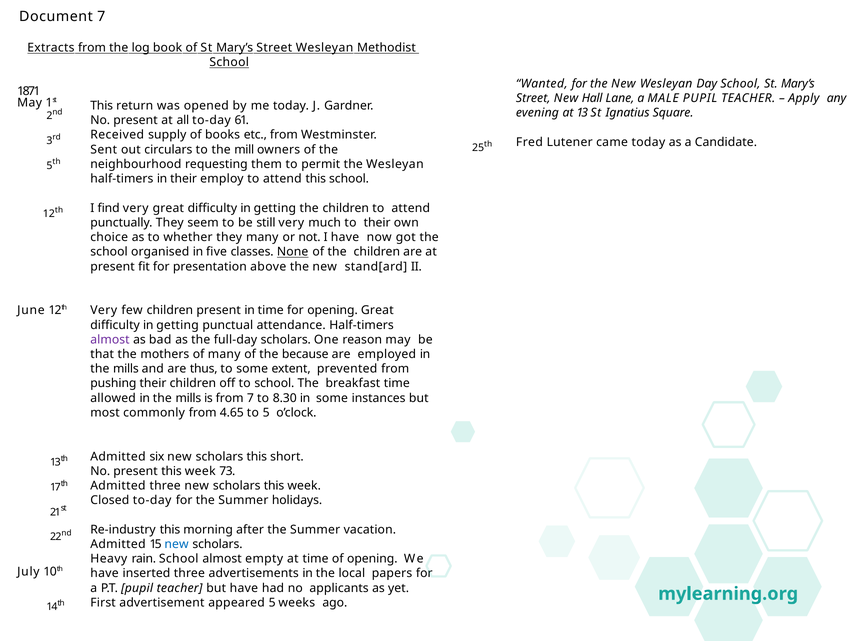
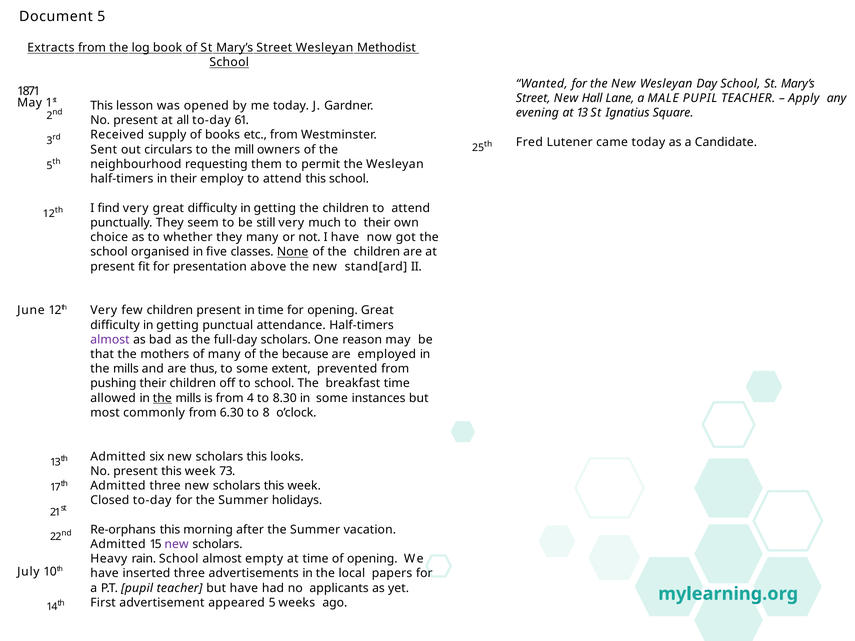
Document 7: 7 -> 5 (101, 17)
return: return -> lesson (135, 106)
the underline: none -> present (162, 398)
from 7: 7 -> 4 (250, 398)
4.65: 4.65 -> 6.30 (232, 413)
to 5: 5 -> 8 (266, 413)
short: short -> looks (287, 457)
Re-industry: Re-industry -> Re-orphans (123, 530)
new colour: blue -> purple (176, 544)
